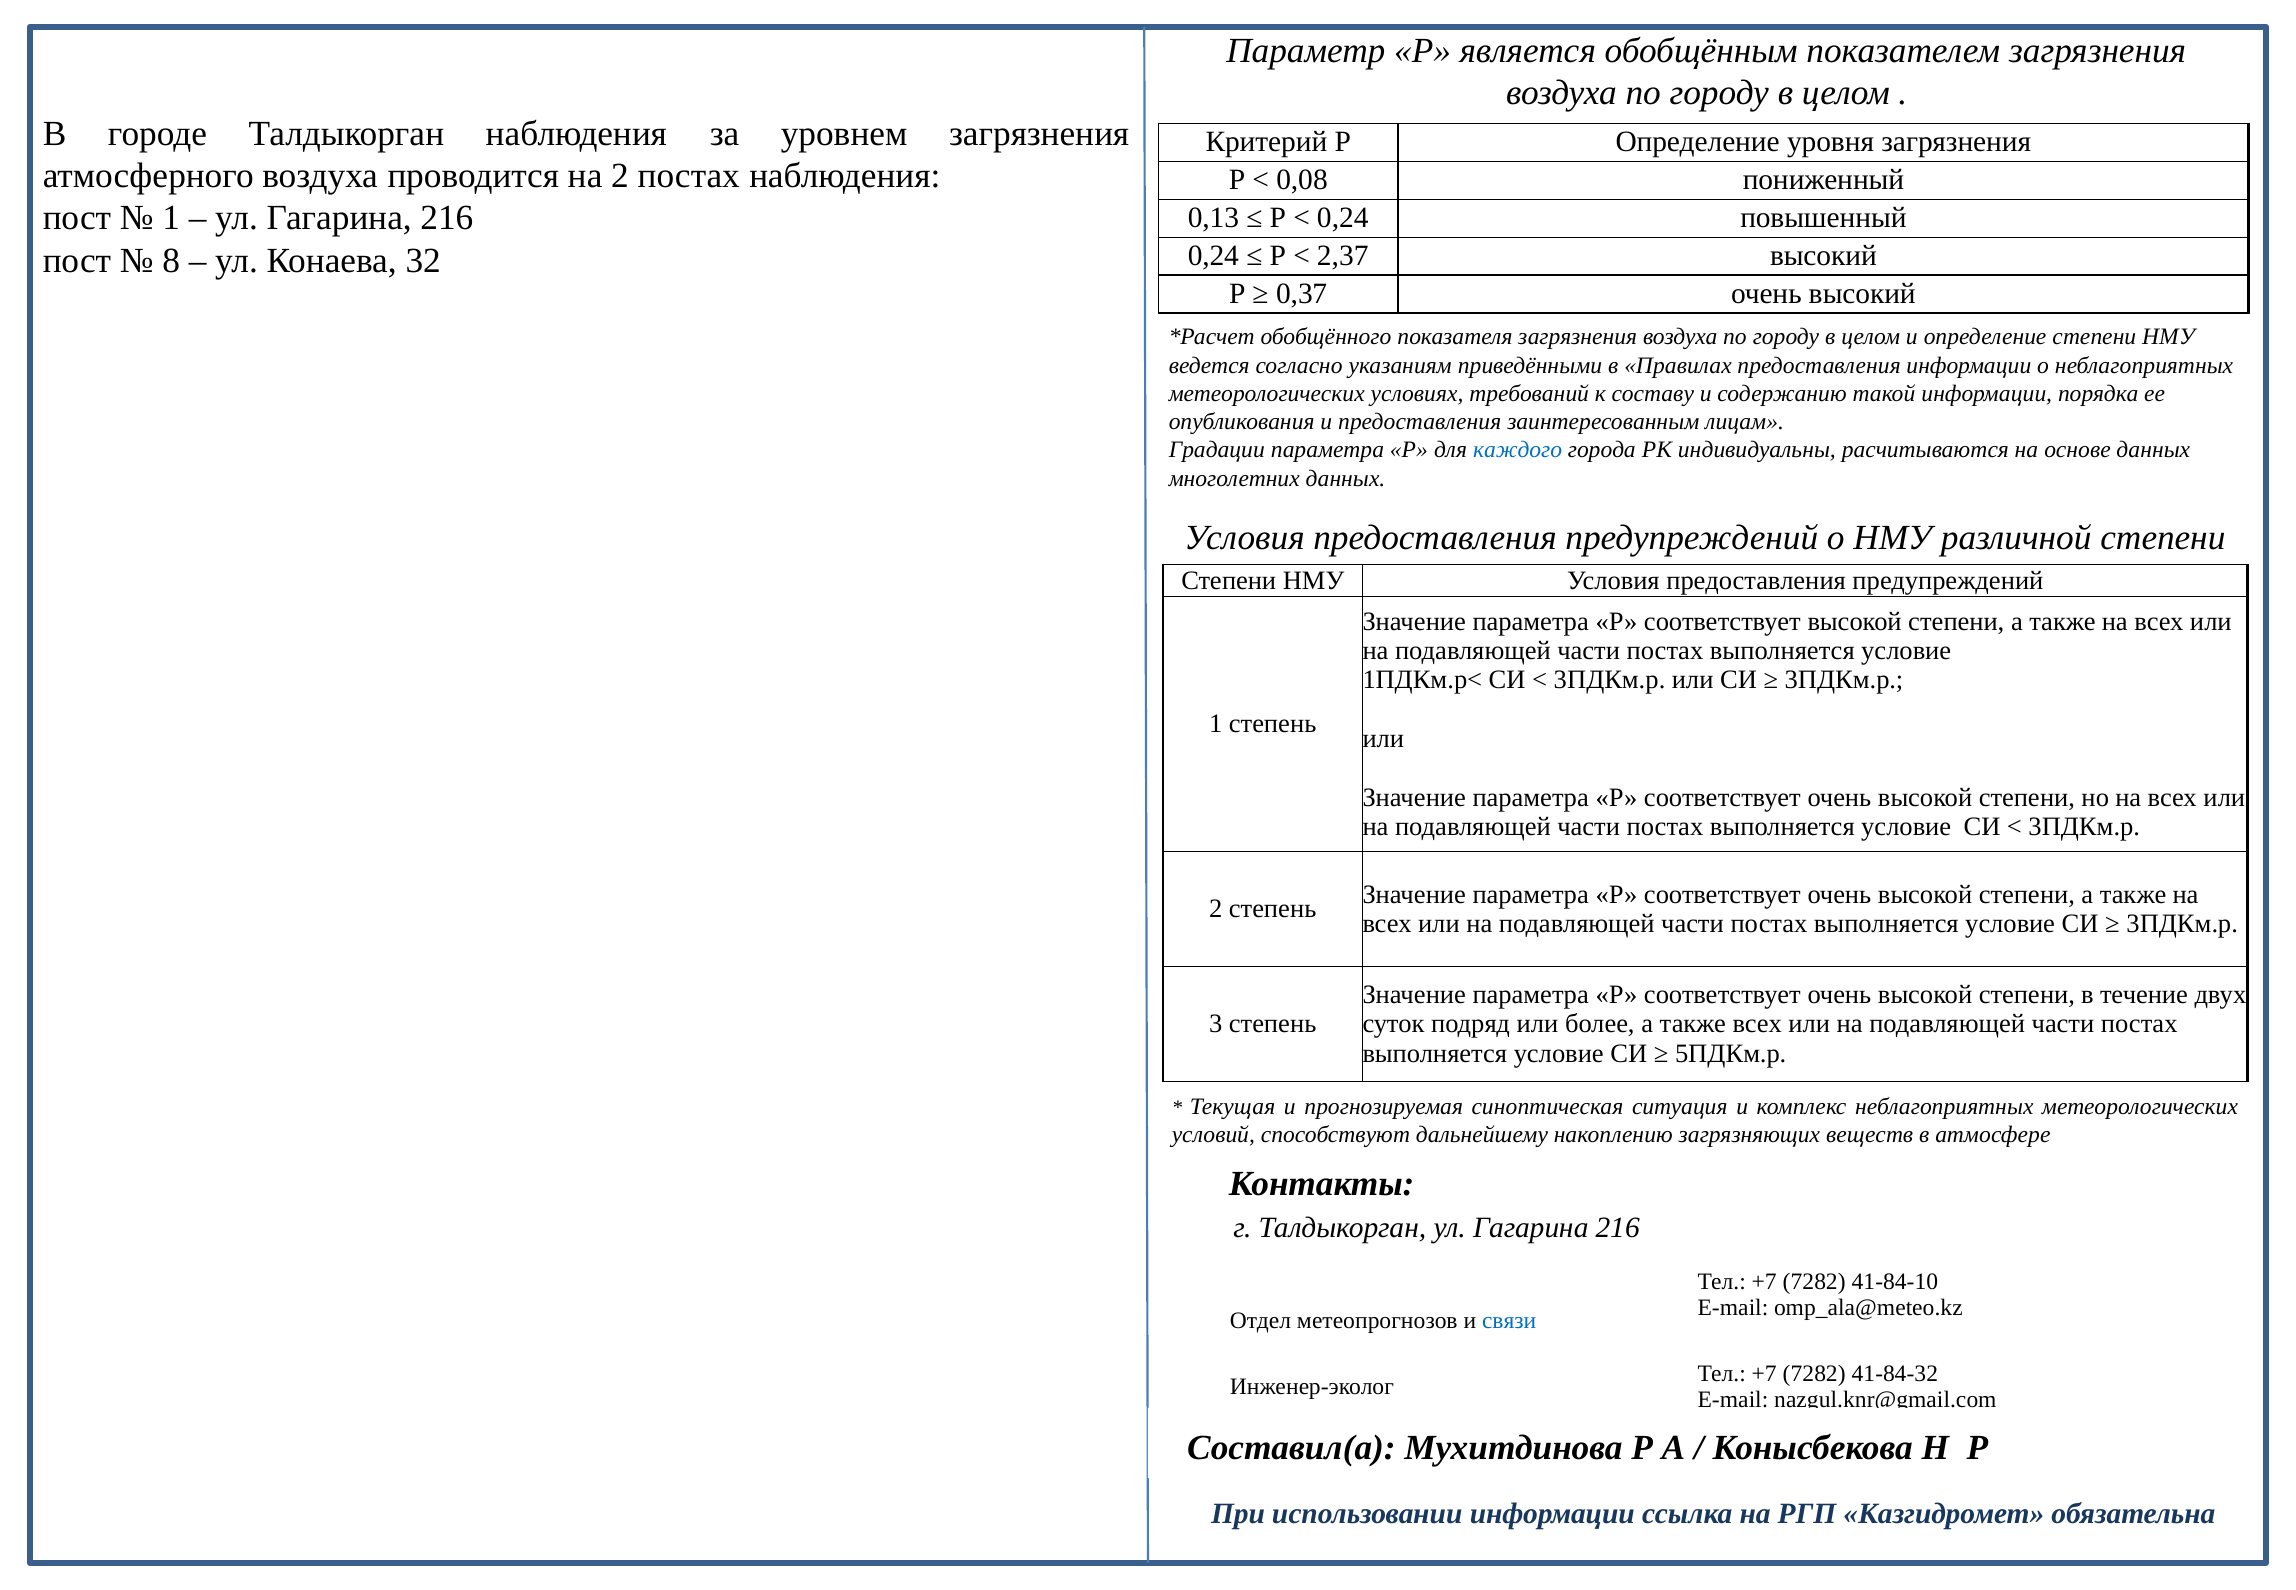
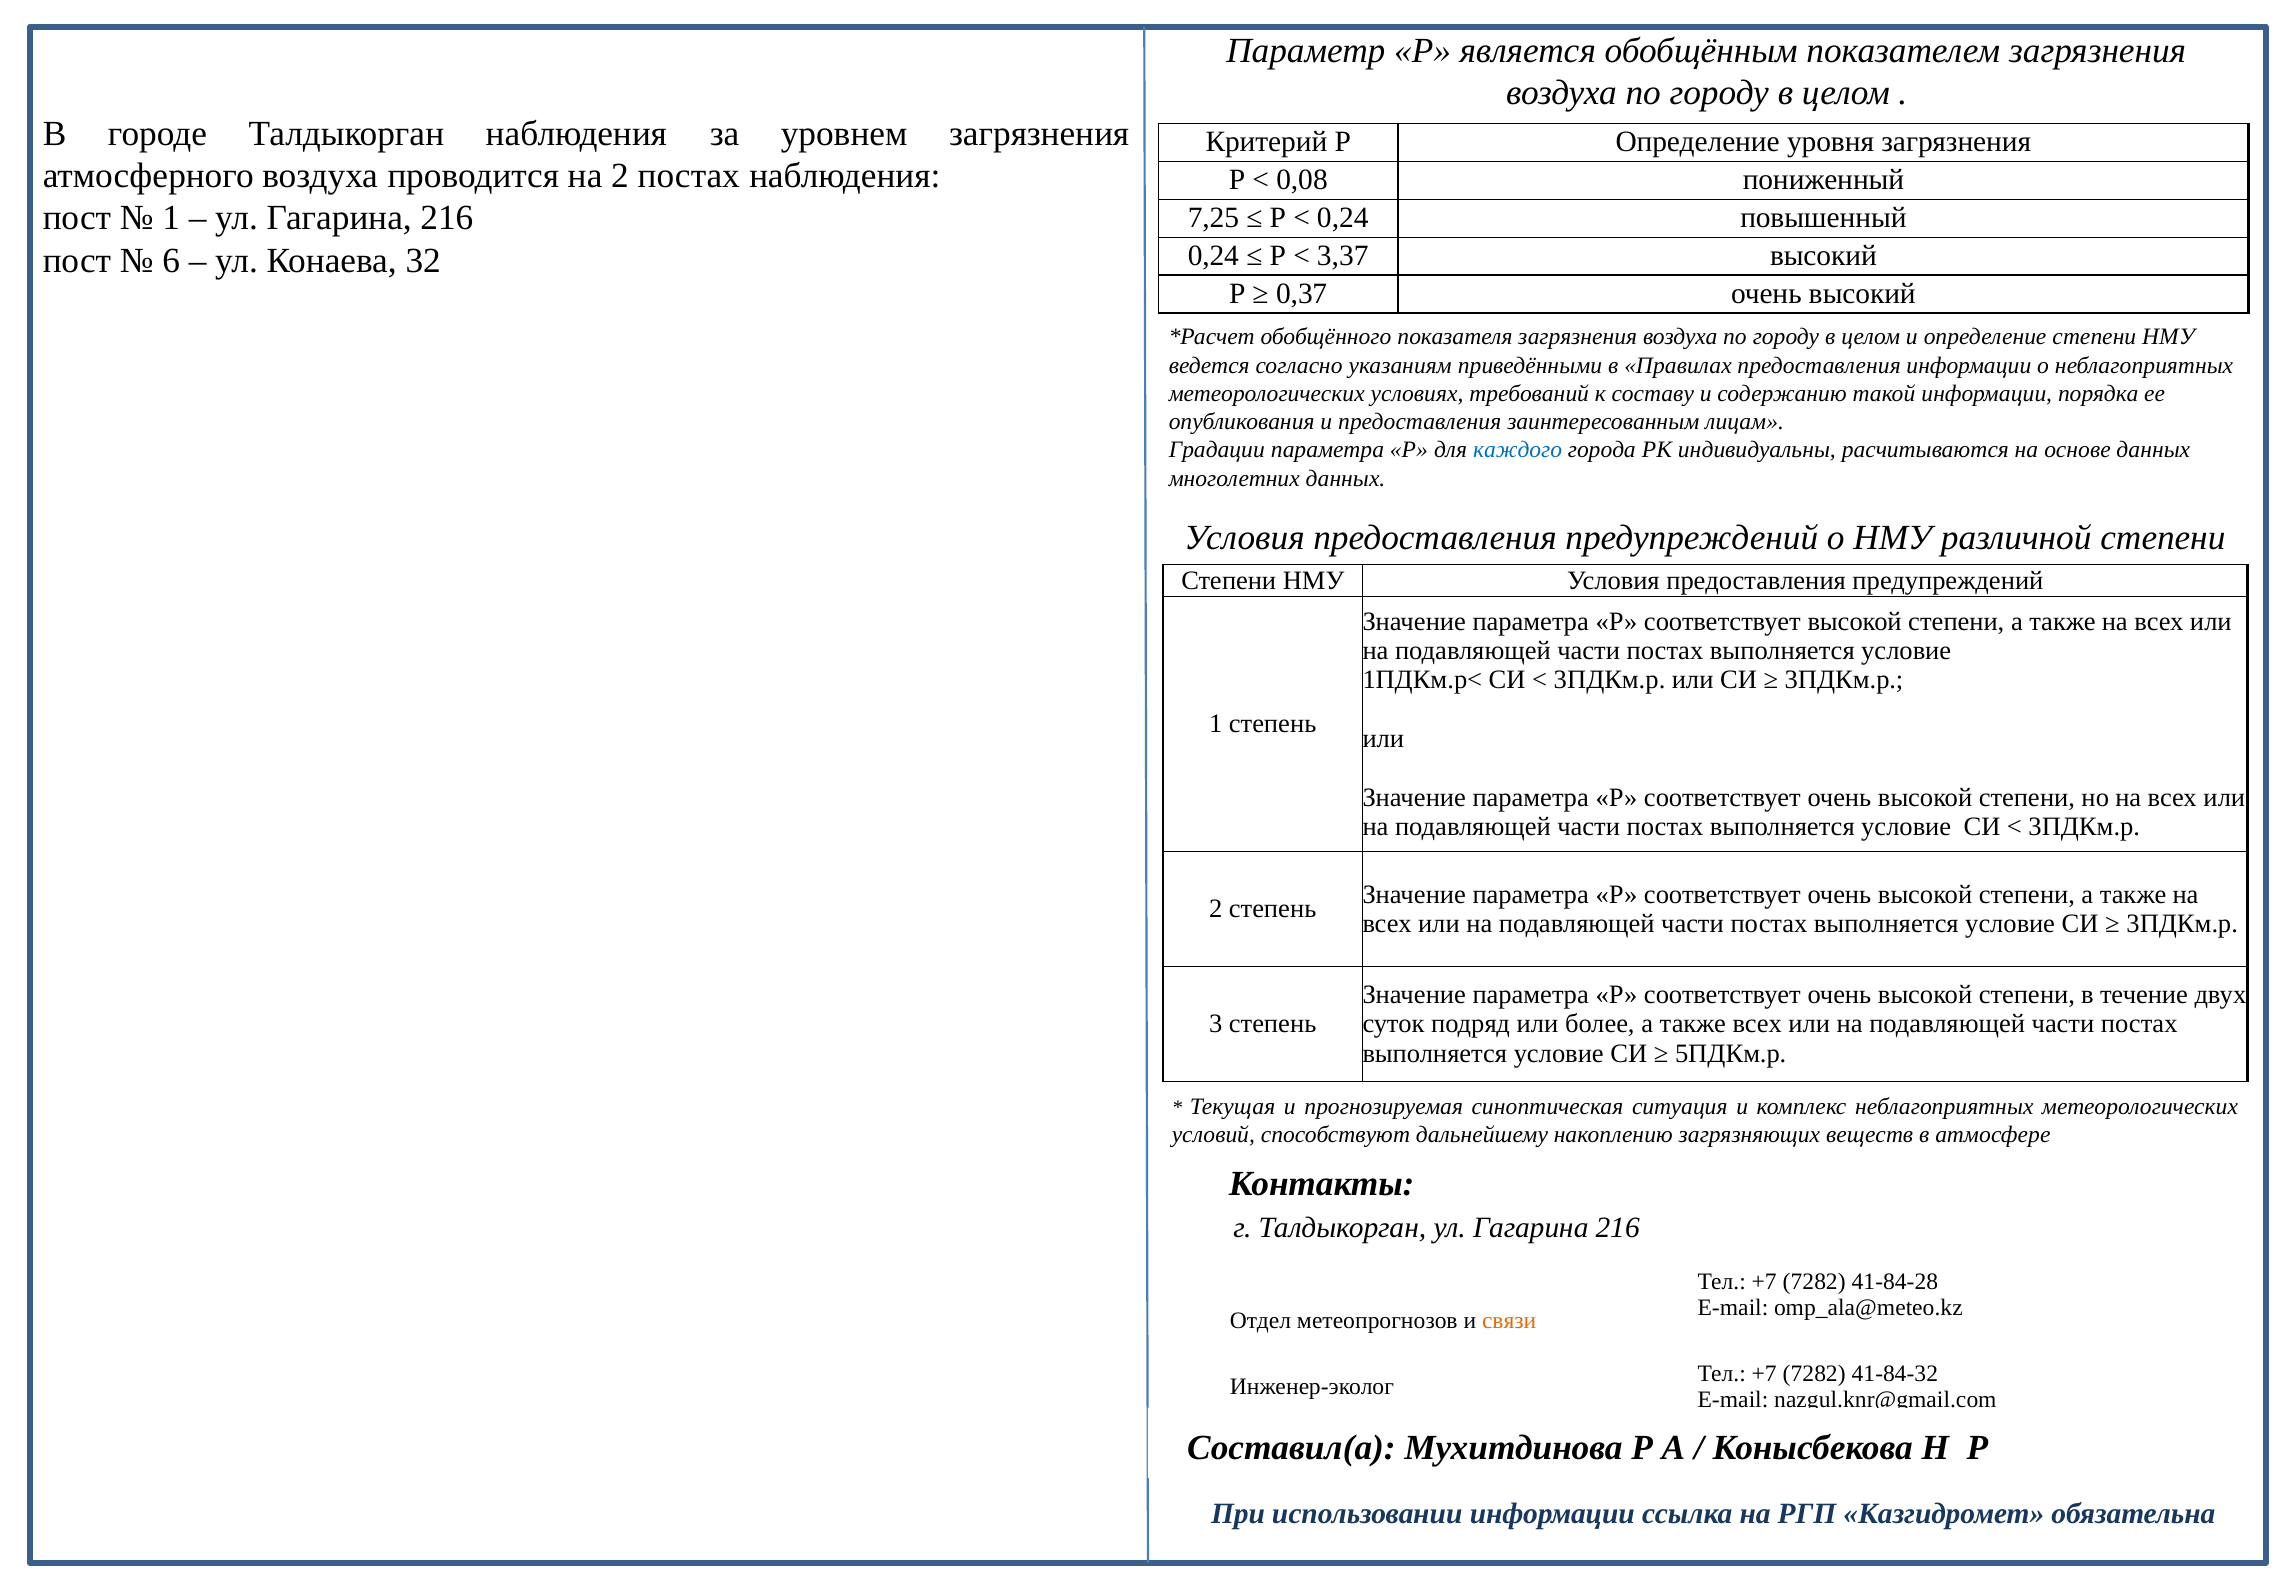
0,13: 0,13 -> 7,25 (1213, 218)
2,37: 2,37 -> 3,37 (1343, 256)
8: 8 -> 6 (171, 261)
41-84-10: 41-84-10 -> 41-84-28 (1895, 1281)
связи colour: blue -> orange (1509, 1321)
